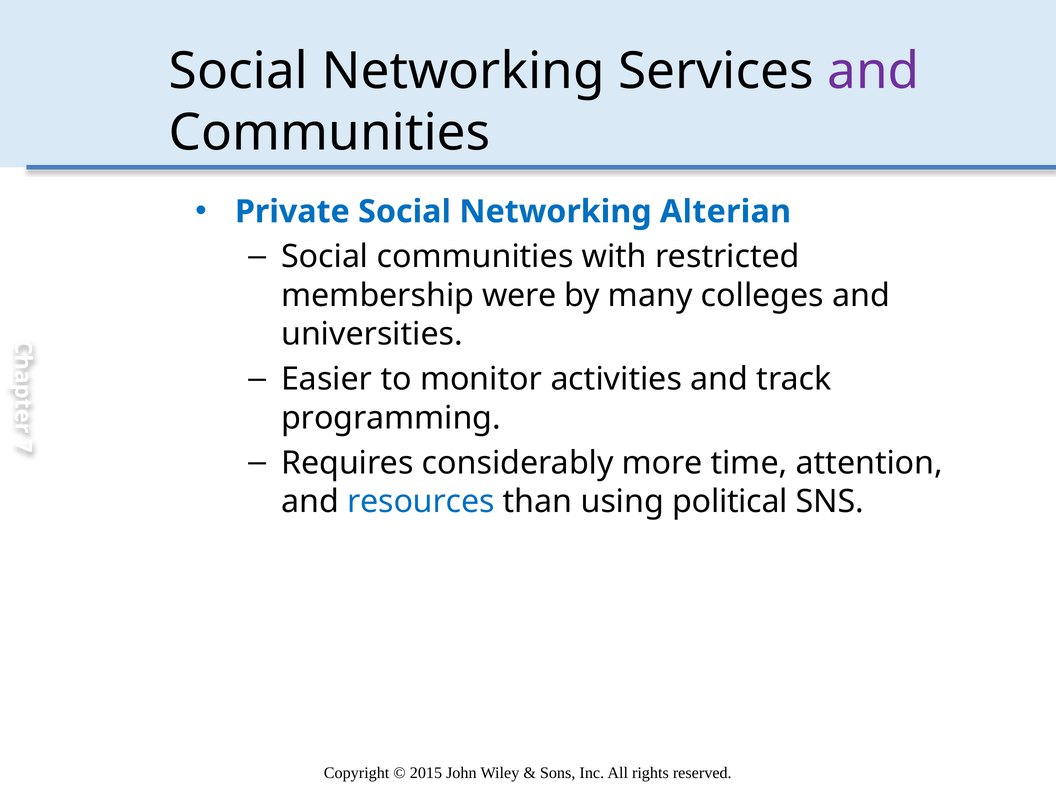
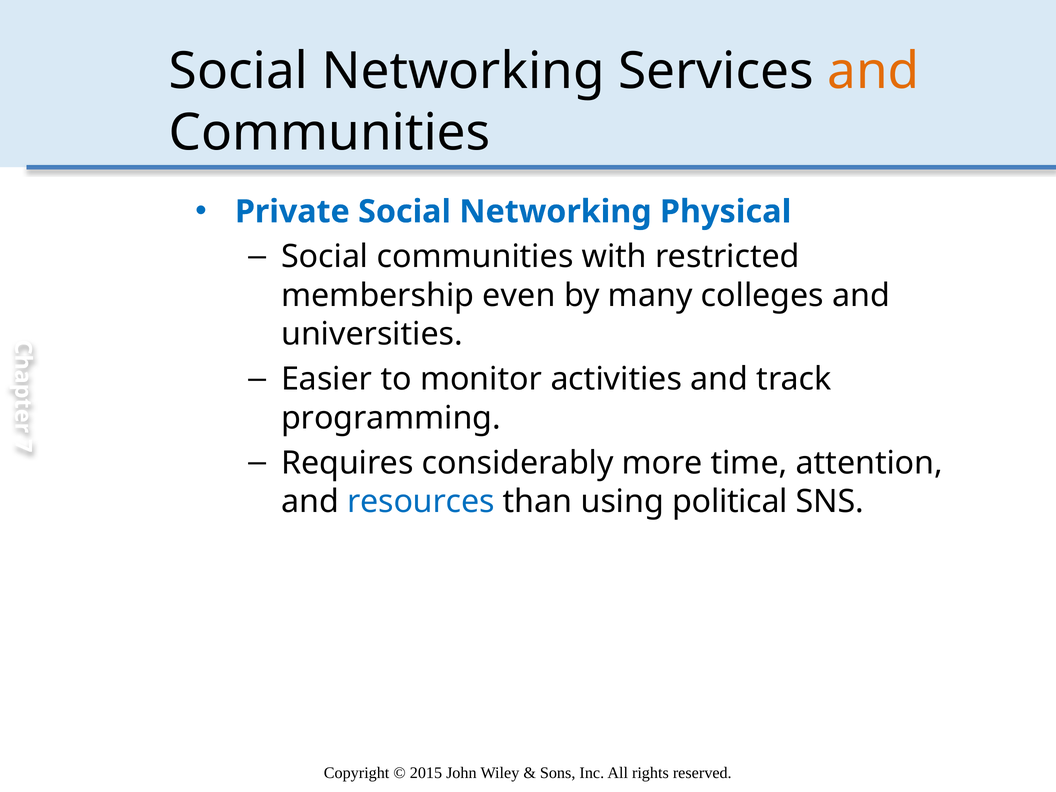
and colour: purple -> orange (873, 71)
Alterian: Alterian -> Physical (726, 212)
were: were -> even (519, 295)
